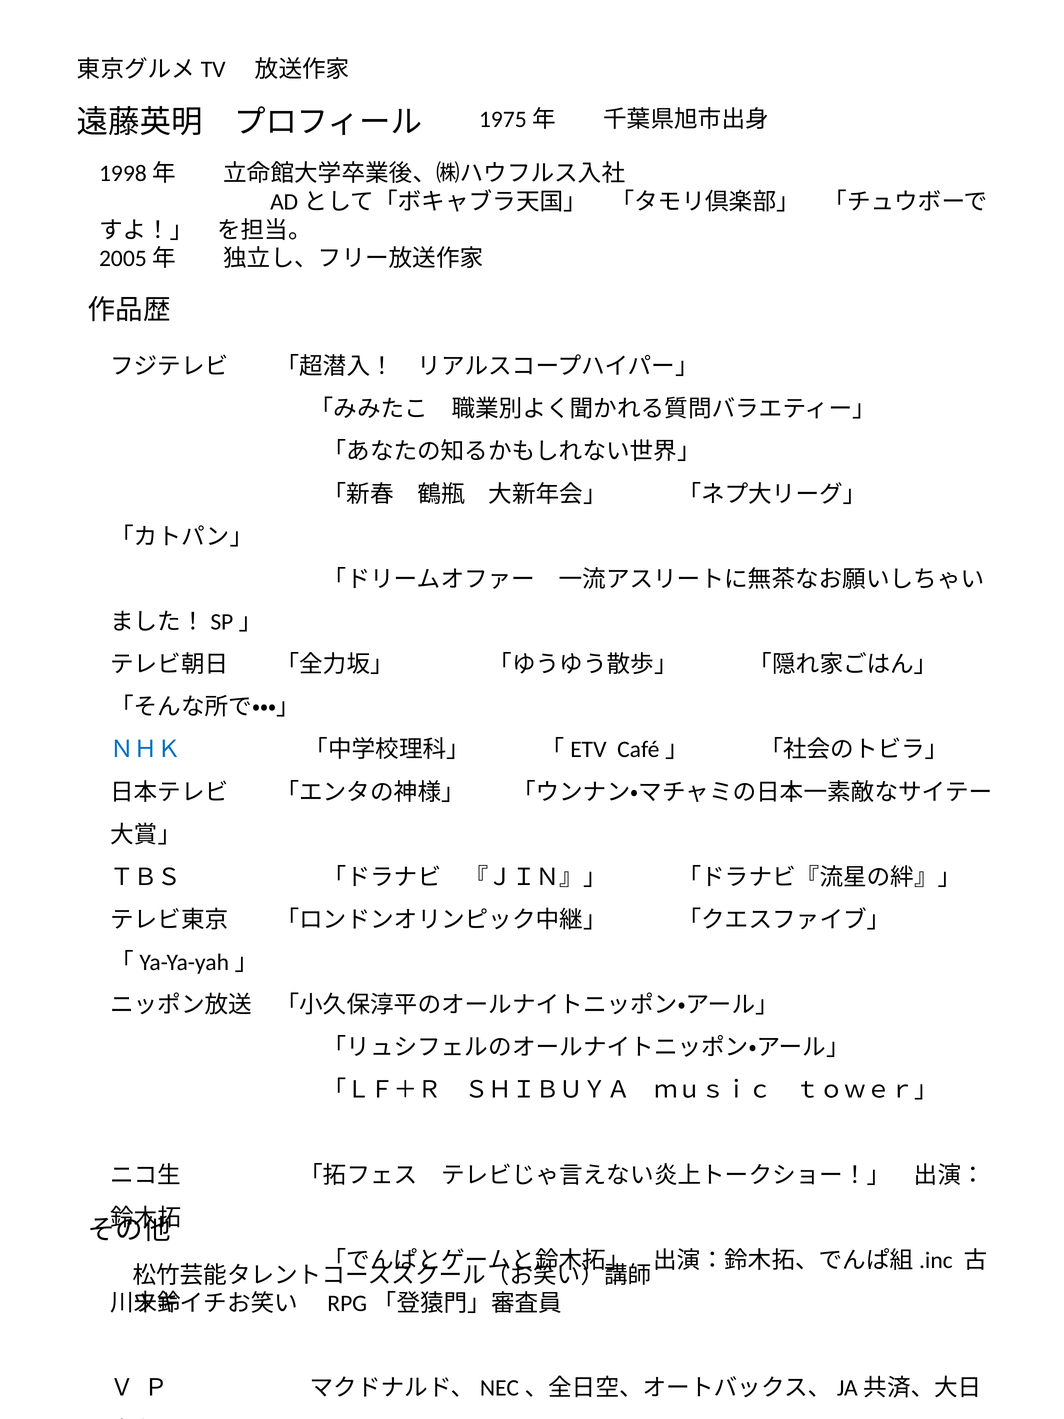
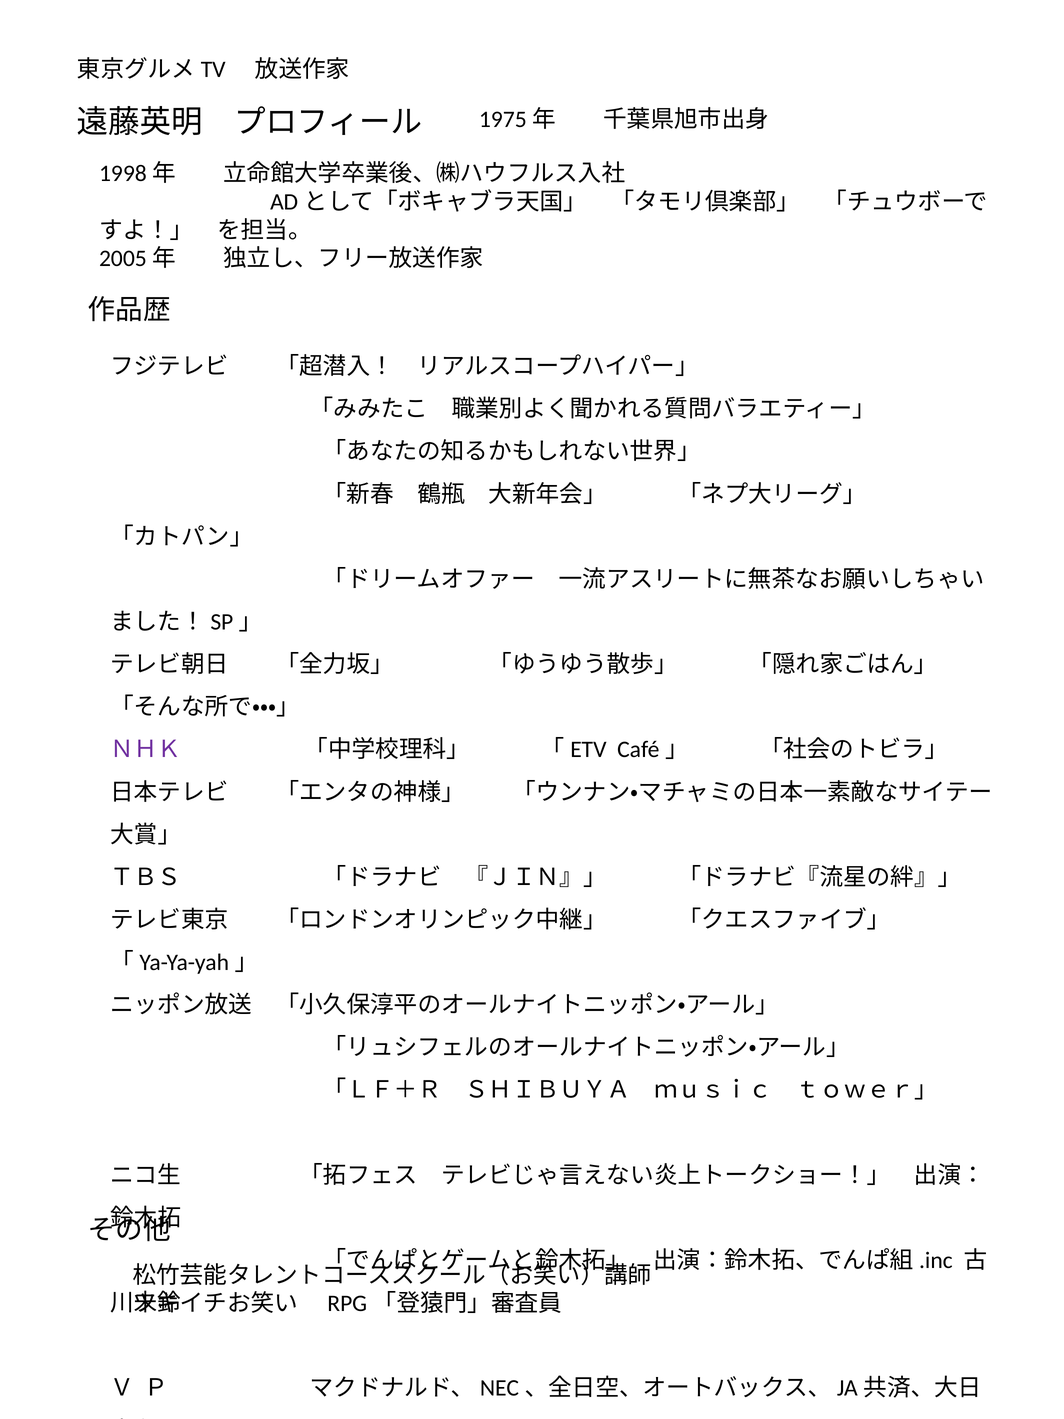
ＮＨＫ colour: blue -> purple (146, 749)
